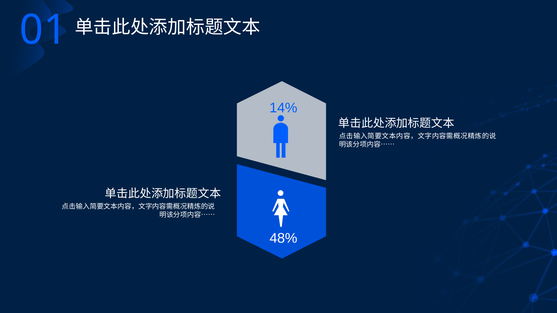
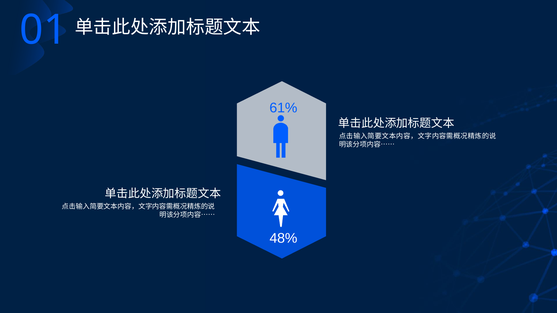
14%: 14% -> 61% (283, 108)
